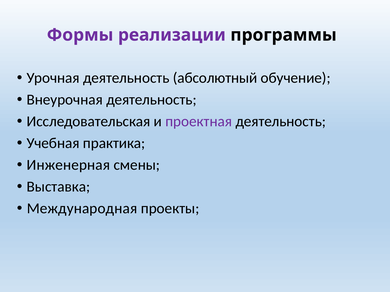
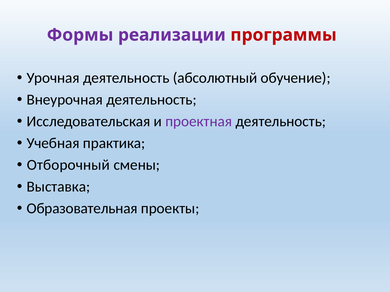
программы colour: black -> red (284, 35)
Инженерная: Инженерная -> Отборочный (68, 165)
Международная: Международная -> Образовательная (82, 209)
